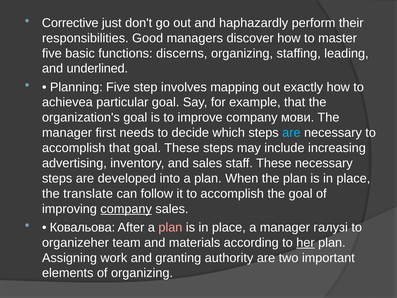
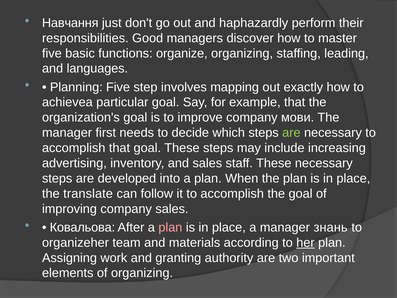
Corrective: Corrective -> Навчання (70, 23)
discerns: discerns -> organize (182, 53)
underlined: underlined -> languages (97, 68)
are colour: light blue -> light green (291, 133)
company underline: present -> none (126, 209)
галузі: галузі -> знань (331, 227)
